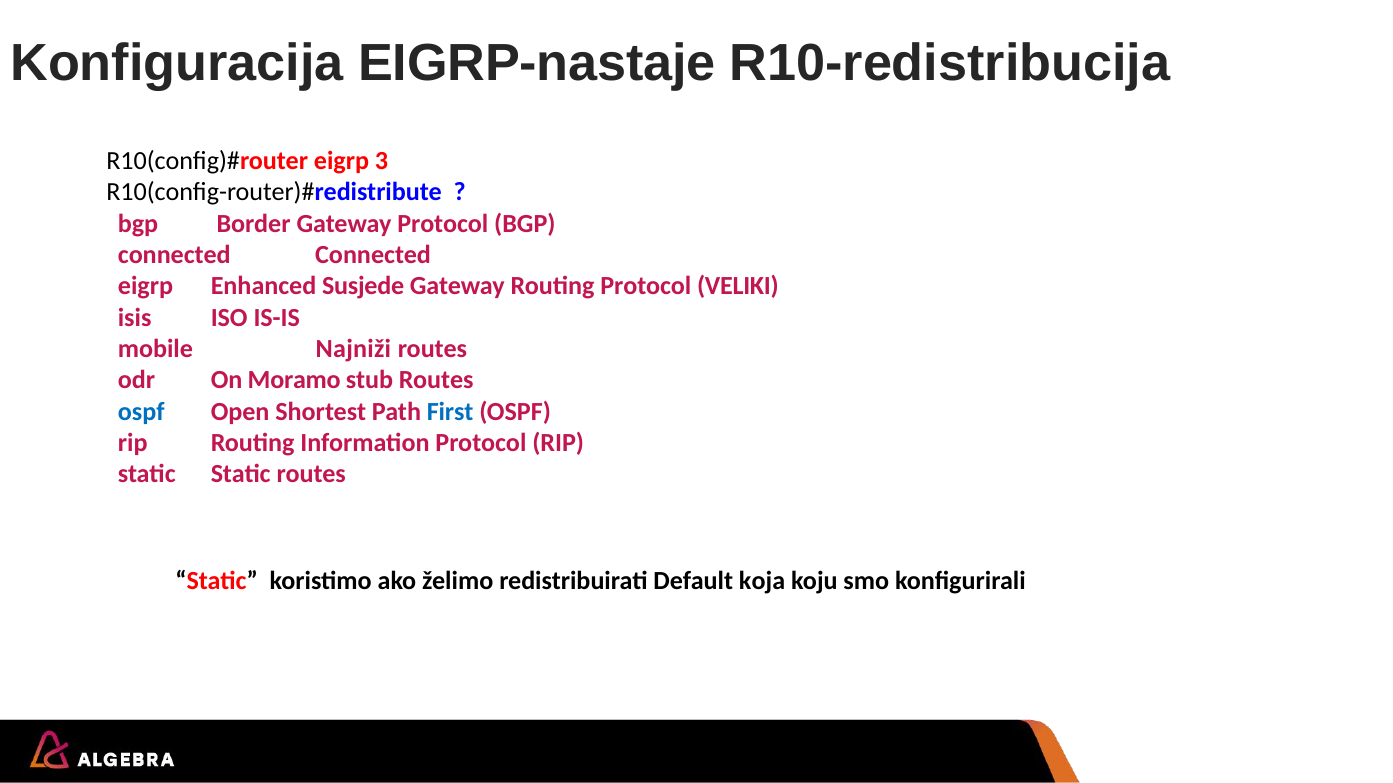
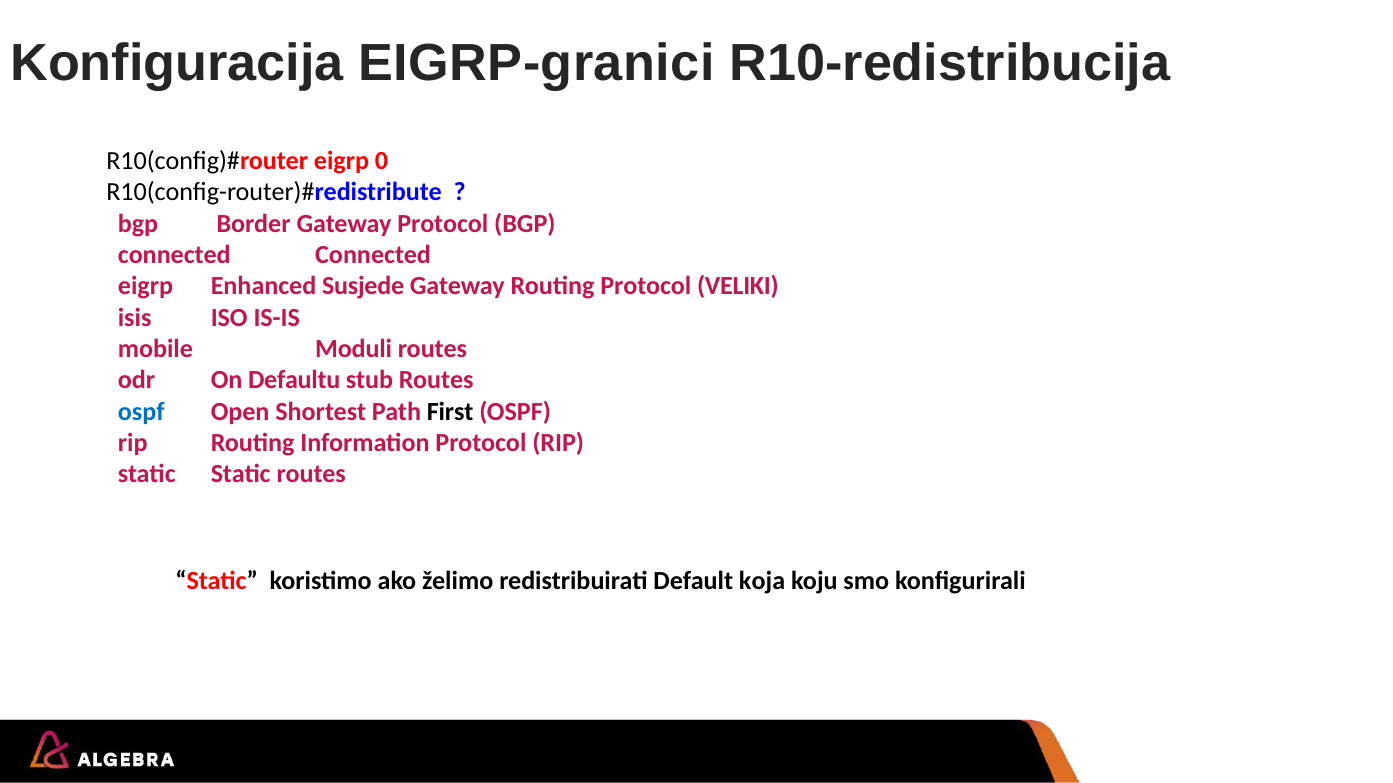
EIGRP-nastaje: EIGRP-nastaje -> EIGRP-granici (537, 63)
3: 3 -> 0 (382, 161)
Najniži: Najniži -> Moduli (354, 349)
Moramo: Moramo -> Defaultu (294, 381)
First colour: blue -> black (450, 412)
